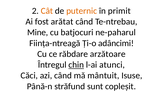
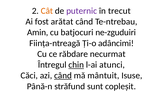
puternic colour: orange -> purple (82, 11)
primit: primit -> trecut (119, 11)
Mine: Mine -> Amin (38, 33)
ne-paharul: ne-paharul -> ne-zguduiri (116, 33)
arzătoare: arzătoare -> necurmat (108, 54)
când underline: none -> present (63, 76)
